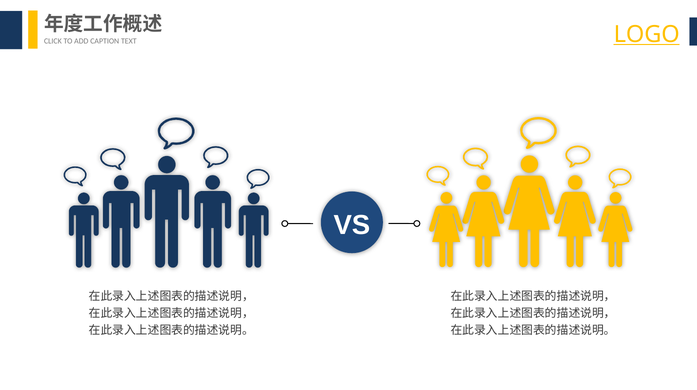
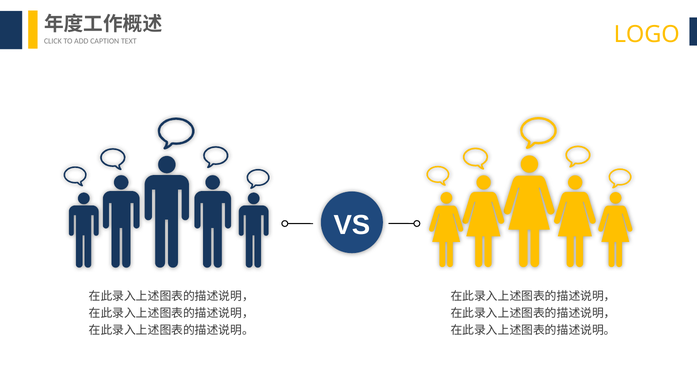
LOGO underline: present -> none (647, 34)
